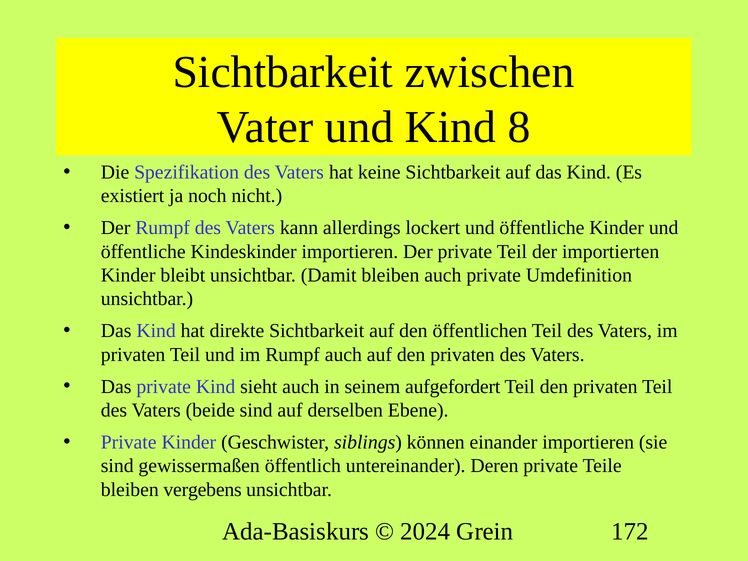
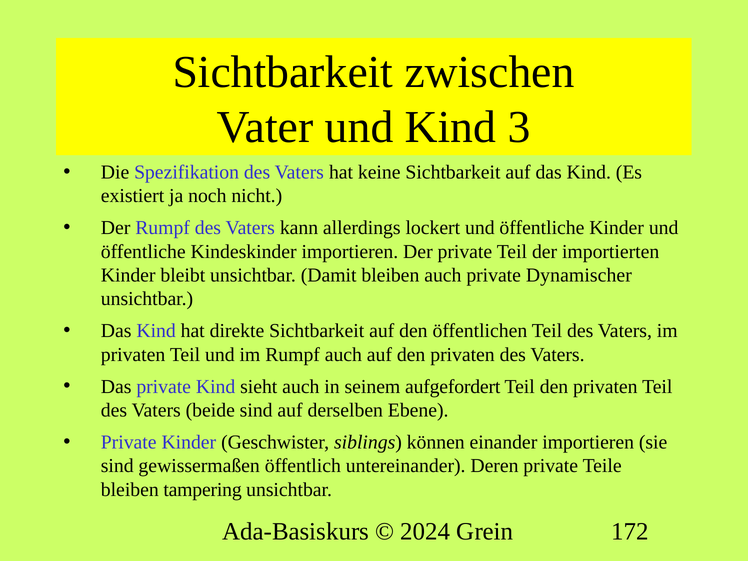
8: 8 -> 3 (519, 127)
Umdefinition: Umdefinition -> Dynamischer (579, 275)
vergebens: vergebens -> tampering (203, 490)
